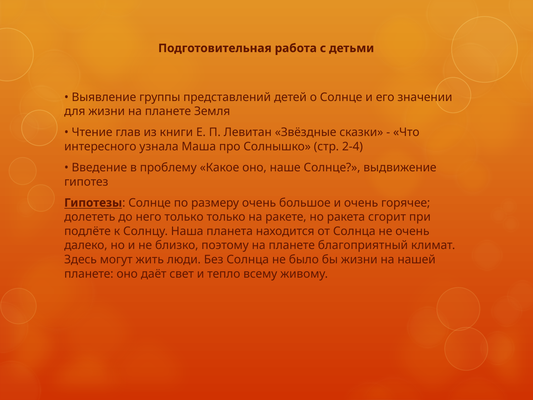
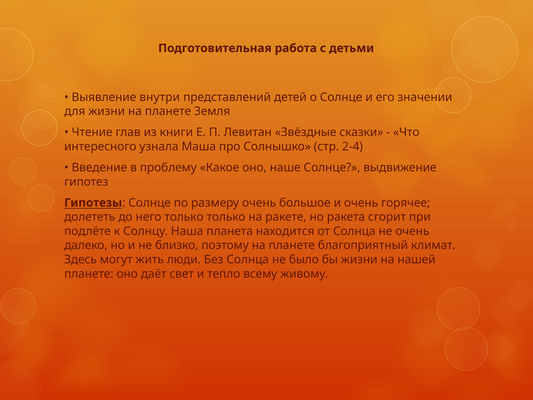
группы: группы -> внутри (160, 97)
